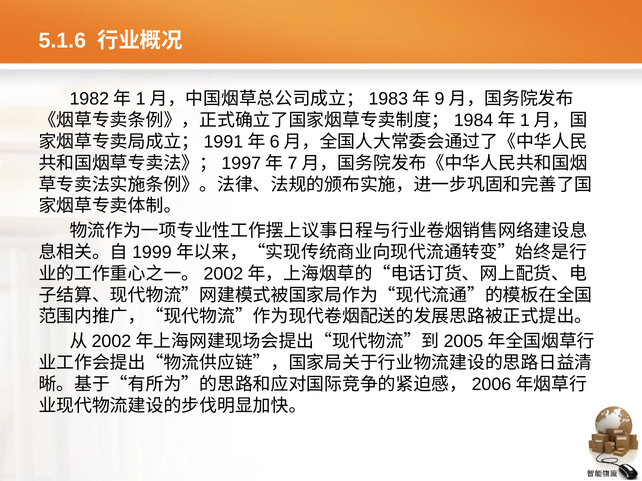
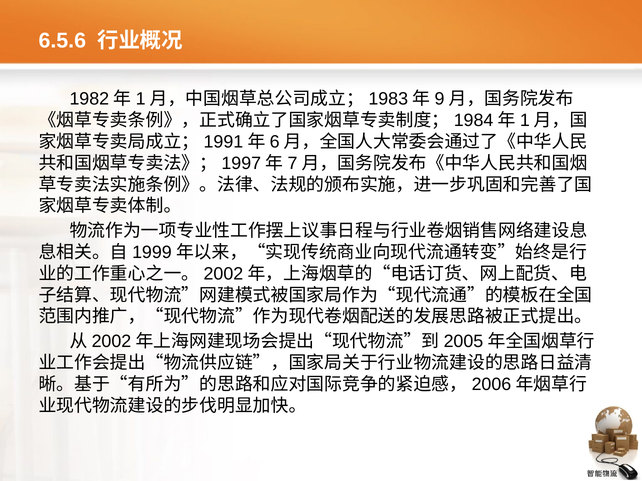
5.1.6: 5.1.6 -> 6.5.6 (62, 41)
